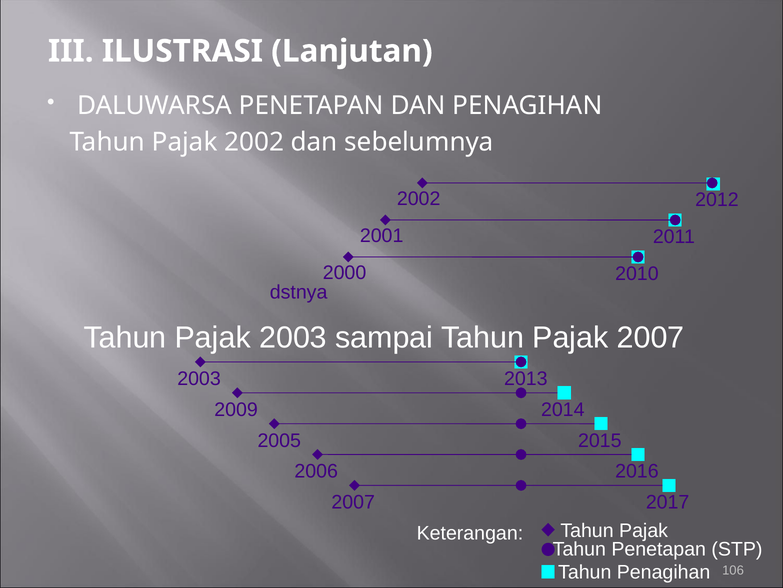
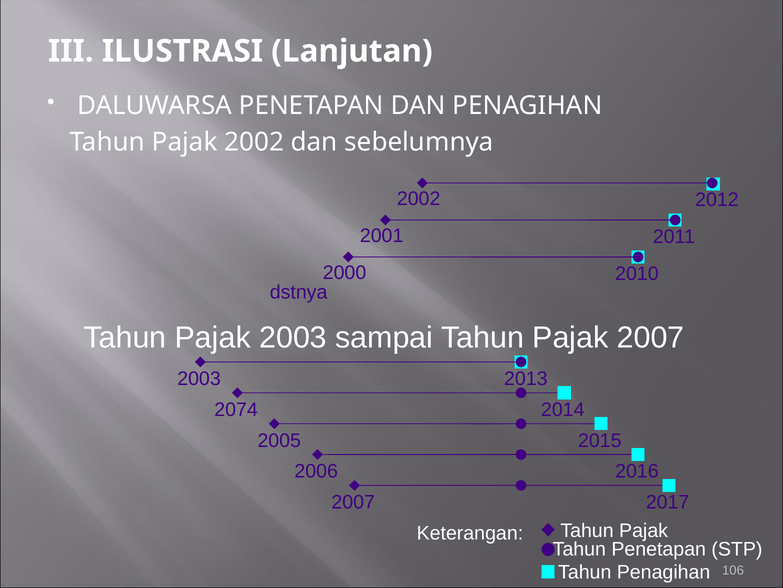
2009: 2009 -> 2074 (236, 409)
